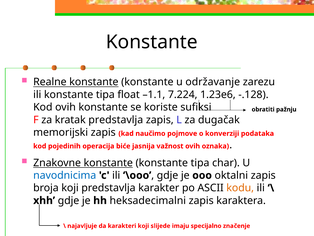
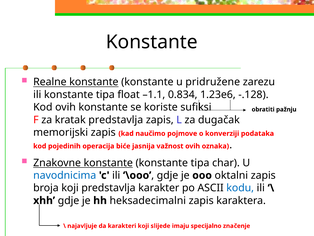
održavanje: održavanje -> pridružene (213, 82)
7.224: 7.224 -> 0.834 (183, 94)
kodu colour: orange -> blue (240, 188)
